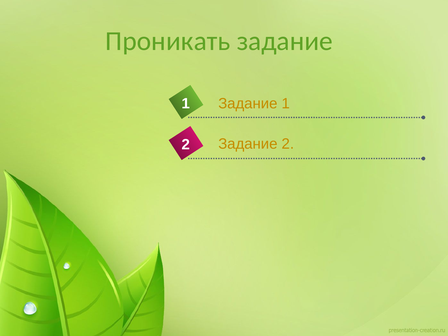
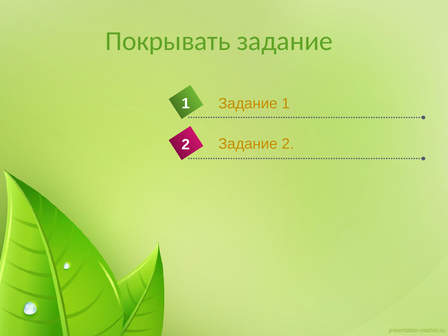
Проникать: Проникать -> Покрывать (168, 41)
